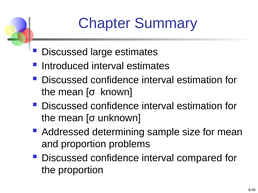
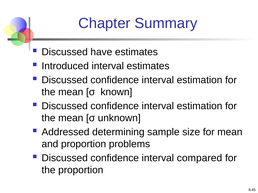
large: large -> have (101, 52)
